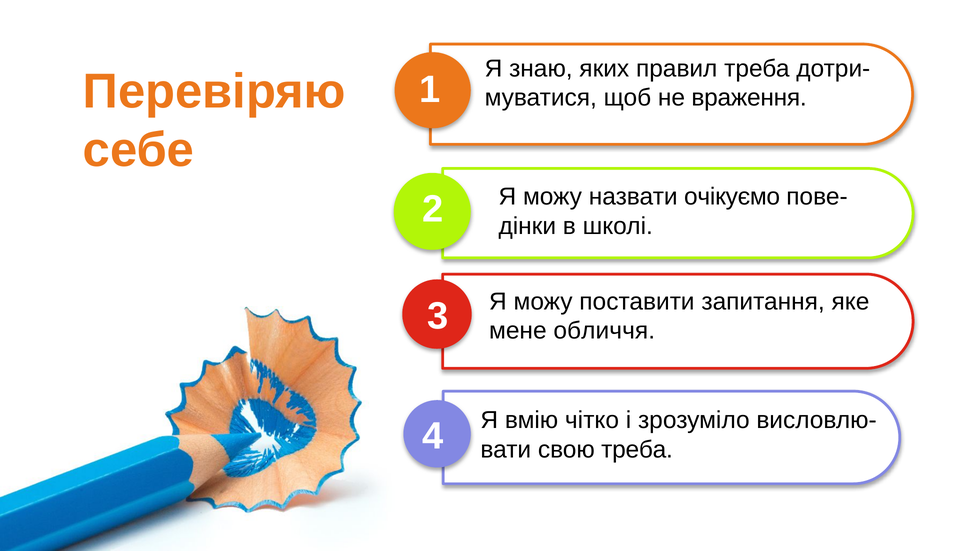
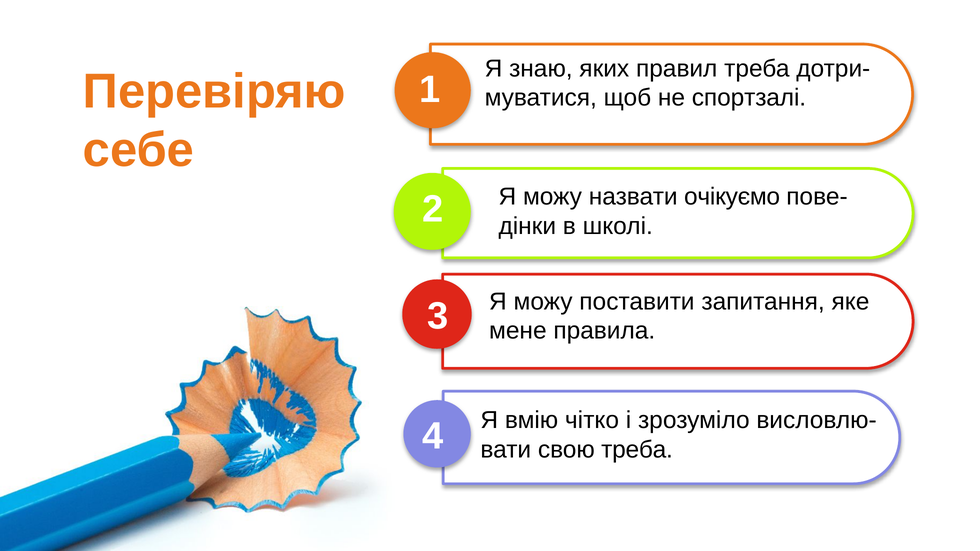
враження: враження -> спортзалі (749, 98)
обличчя: обличчя -> правила (604, 331)
